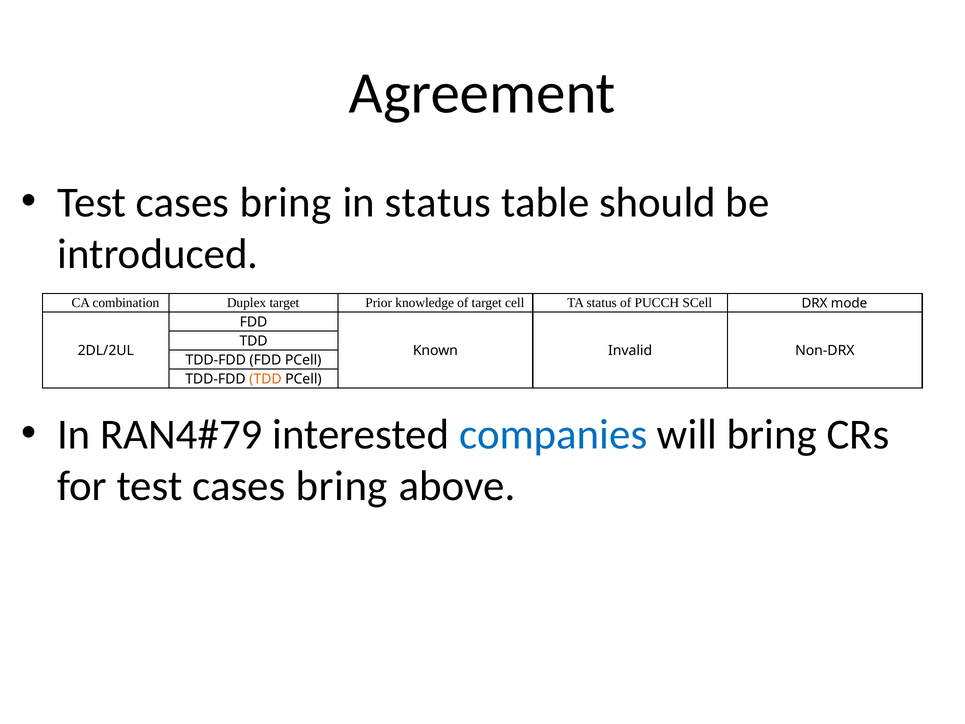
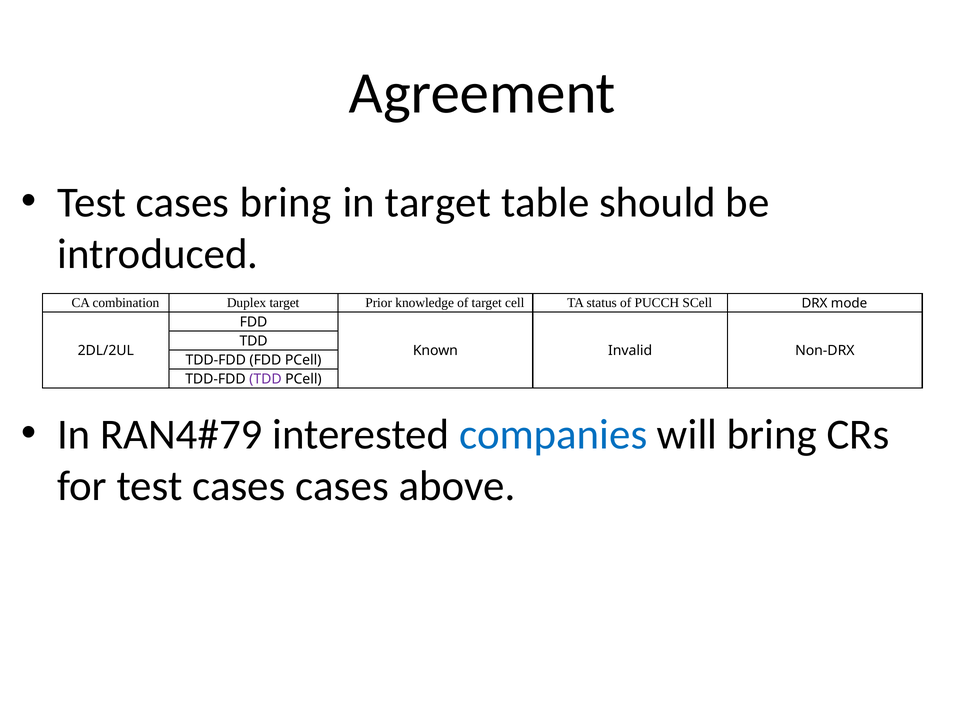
in status: status -> target (438, 202)
TDD colour: orange -> purple (265, 379)
for test cases bring: bring -> cases (342, 486)
